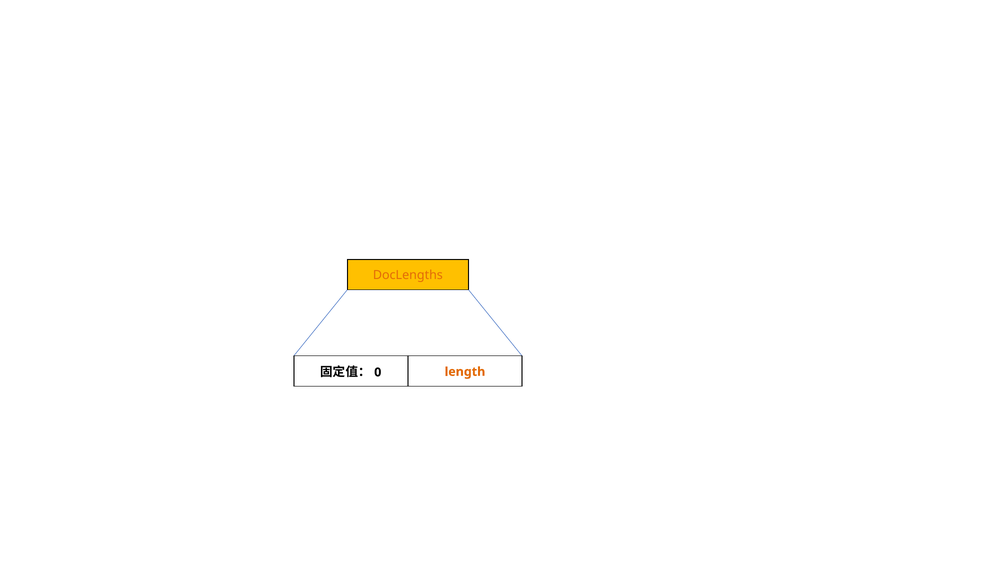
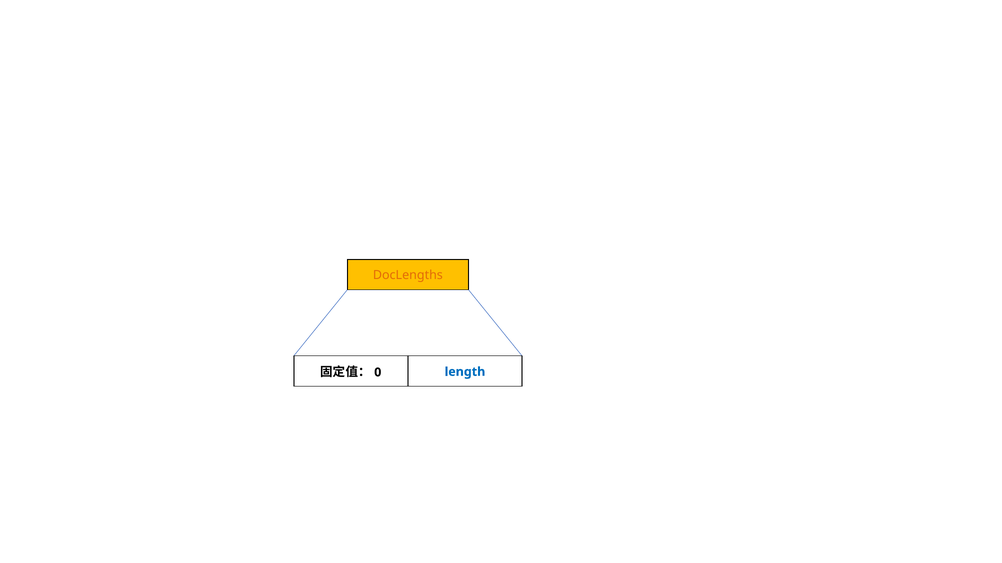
length colour: orange -> blue (465, 372)
